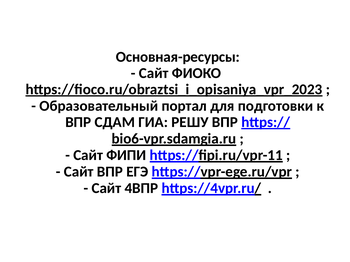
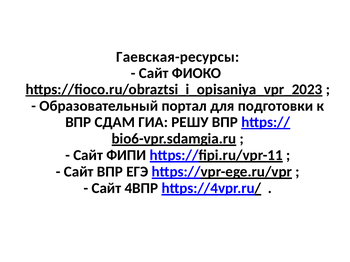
Основная-ресурсы: Основная-ресурсы -> Гаевская-ресурсы (178, 57)
